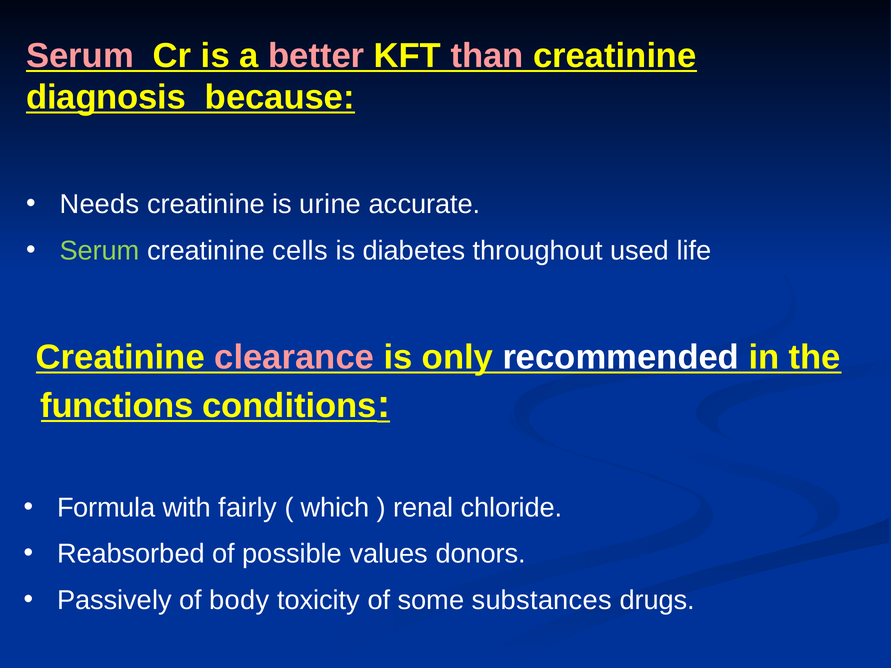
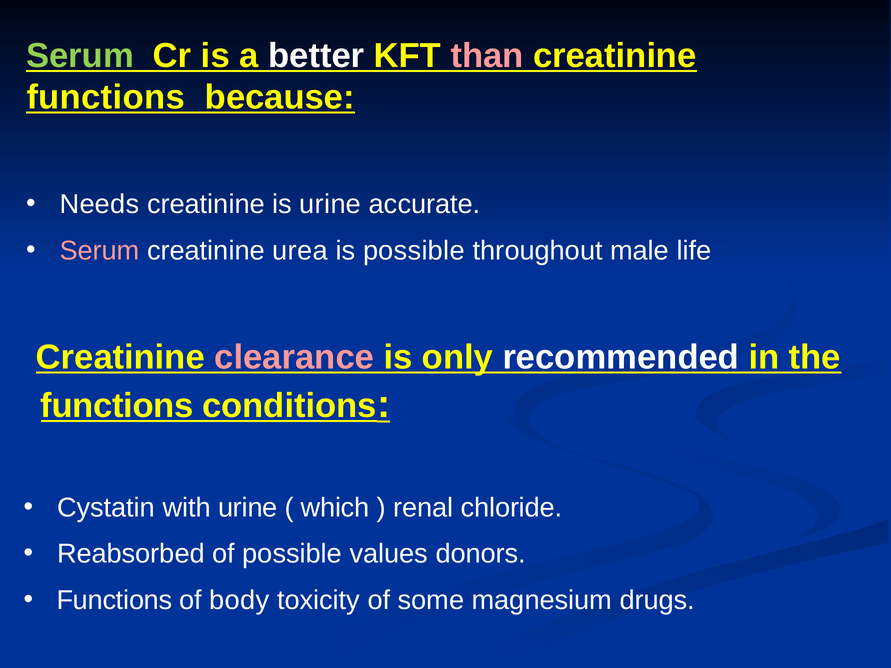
Serum colour: pink -> light green (80, 56)
better colour: pink -> white (316, 56)
diagnosis: diagnosis -> functions (106, 98)
Serum colour: light green -> pink (100, 251)
cells: cells -> urea (300, 251)
is diabetes: diabetes -> possible (414, 251)
used: used -> male (640, 251)
Formula: Formula -> Cystatin (106, 508)
with fairly: fairly -> urine (248, 508)
Passively: Passively -> Functions (114, 600)
substances: substances -> magnesium (542, 600)
